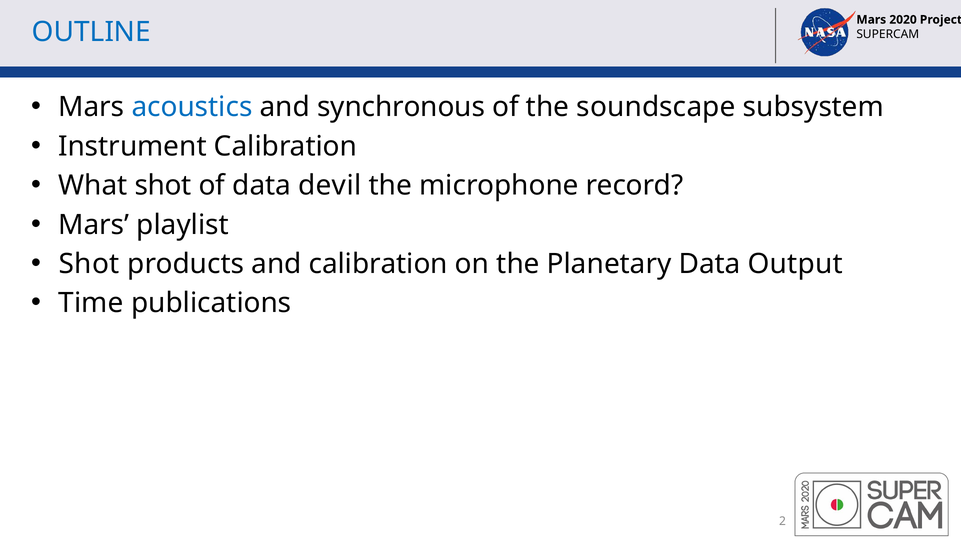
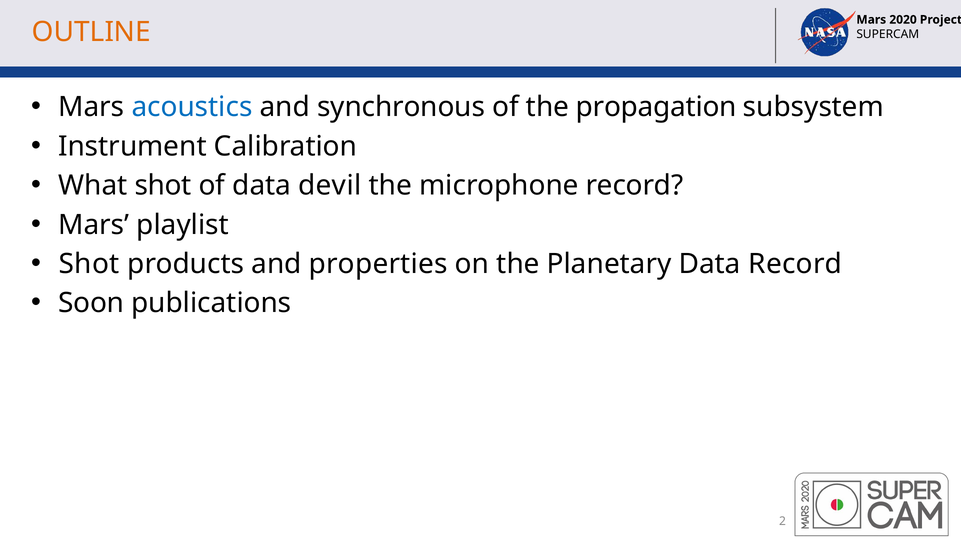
OUTLINE colour: blue -> orange (91, 32)
soundscape: soundscape -> propagation (656, 107)
and calibration: calibration -> properties (378, 264)
Data Output: Output -> Record (795, 264)
Time: Time -> Soon (91, 303)
